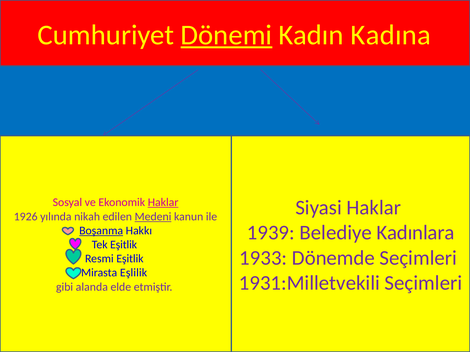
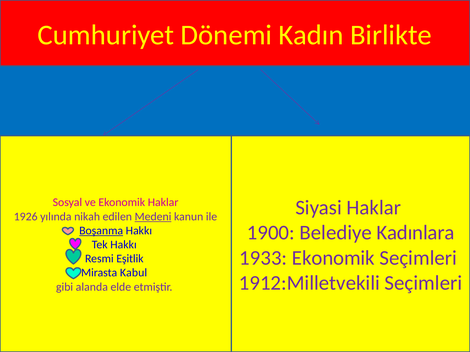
Dönemi underline: present -> none (226, 35)
Kadına: Kadına -> Birlikte (391, 35)
Haklar underline: present -> none (163, 203)
1939: 1939 -> 1900 (271, 233)
Tek Eşitlik: Eşitlik -> Hakkı (124, 245)
1933 Dönemde: Dönemde -> Ekonomik (333, 258)
Eşlilik: Eşlilik -> Kabul (134, 273)
1931:Milletvekili: 1931:Milletvekili -> 1912:Milletvekili (309, 283)
